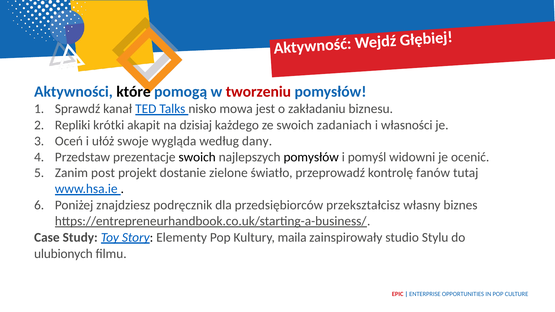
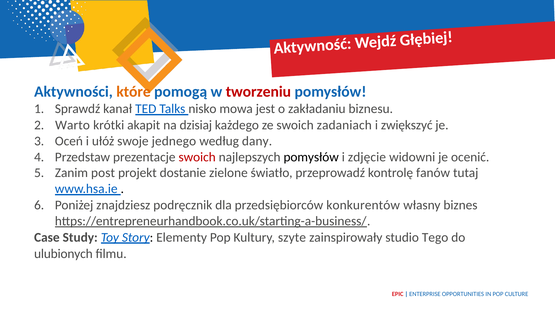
które colour: black -> orange (134, 92)
Repliki: Repliki -> Warto (72, 125)
własności: własności -> zwiększyć (407, 125)
wygląda: wygląda -> jednego (174, 141)
swoich colour: black -> red (197, 157)
pomyśl: pomyśl -> zdjęcie (367, 157)
przekształcisz: przekształcisz -> konkurentów (363, 205)
maila: maila -> szyte (292, 238)
Stylu: Stylu -> Tego (435, 238)
